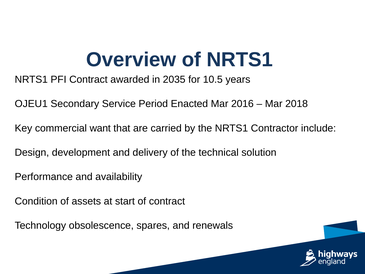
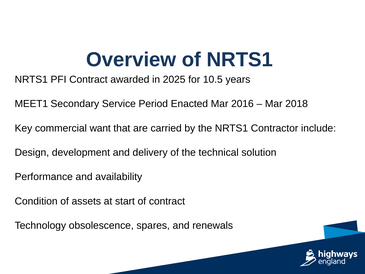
2035: 2035 -> 2025 (174, 79)
OJEU1: OJEU1 -> MEET1 (31, 104)
